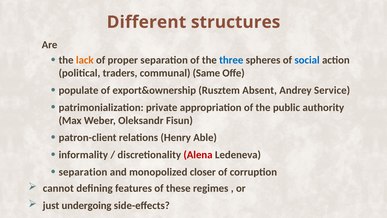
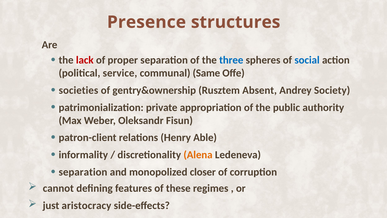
Different: Different -> Presence (146, 22)
lack colour: orange -> red (85, 60)
traders: traders -> service (120, 73)
populate: populate -> societies (78, 90)
export&ownership: export&ownership -> gentry&ownership (154, 90)
Service: Service -> Society (332, 90)
Alena colour: red -> orange (198, 155)
undergoing: undergoing -> aristocracy (86, 205)
